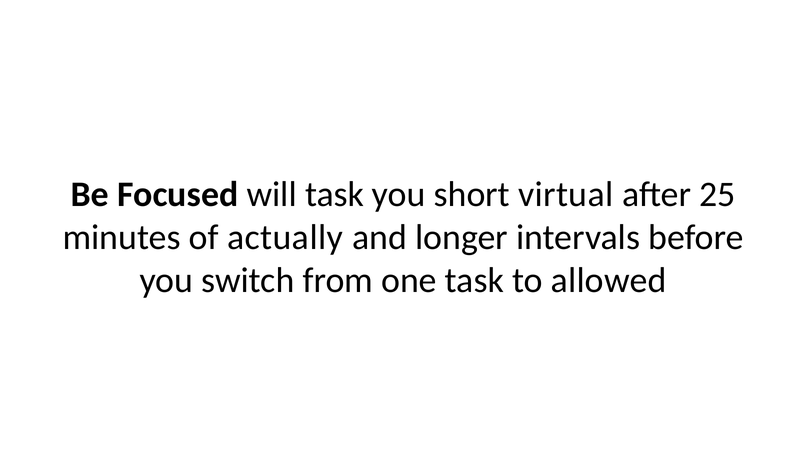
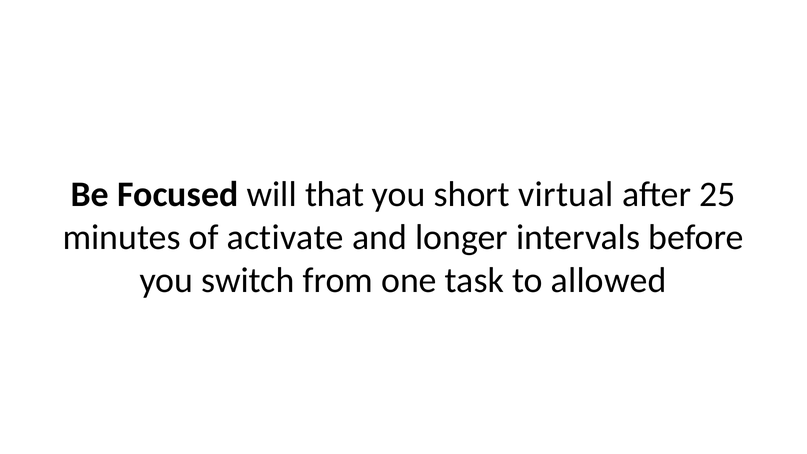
will task: task -> that (335, 195)
actually: actually -> activate (285, 238)
